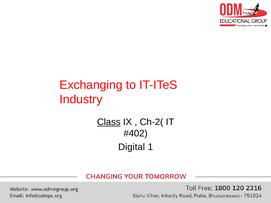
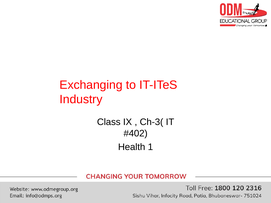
Class underline: present -> none (109, 122)
Ch-2(: Ch-2( -> Ch-3( (152, 122)
Digital: Digital -> Health (132, 147)
